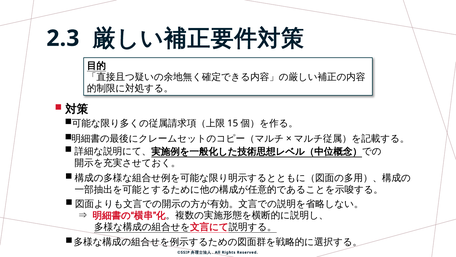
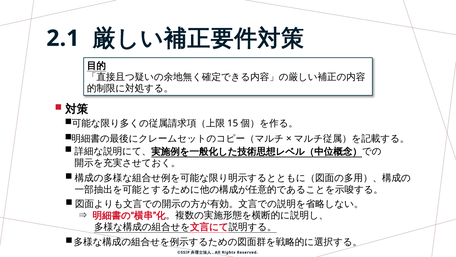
2.3: 2.3 -> 2.1 (63, 38)
